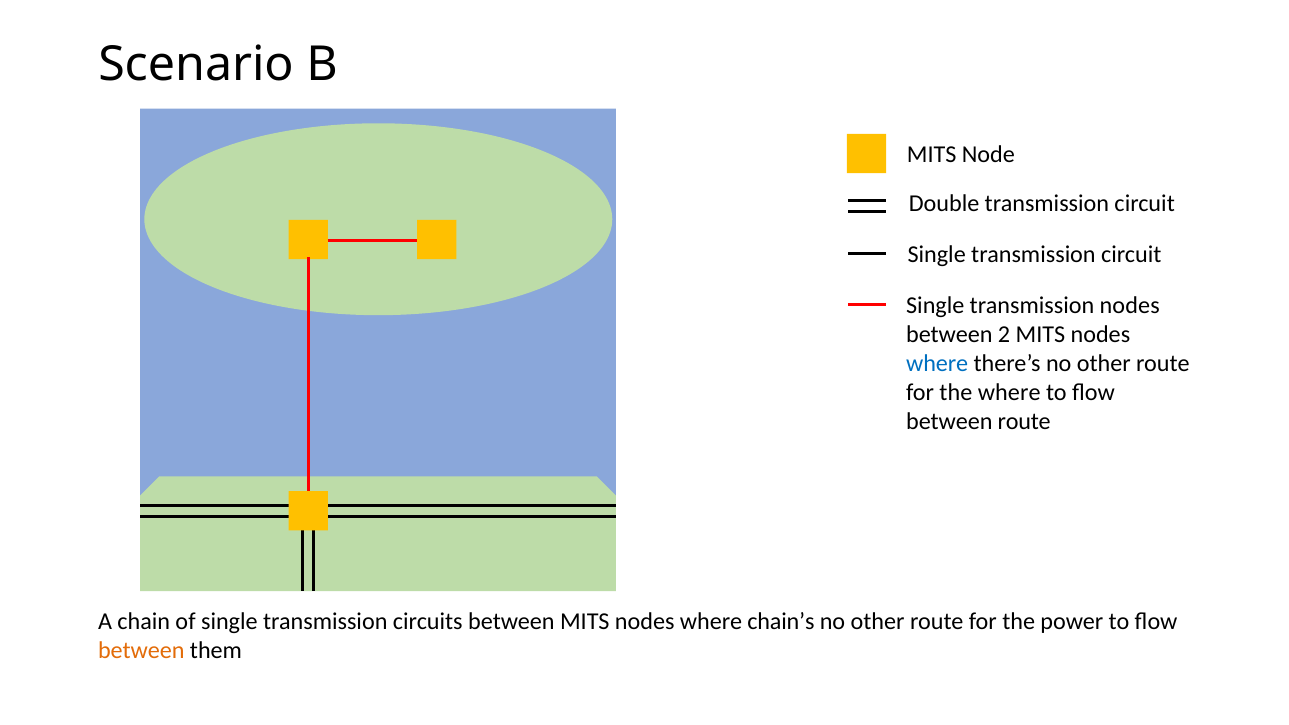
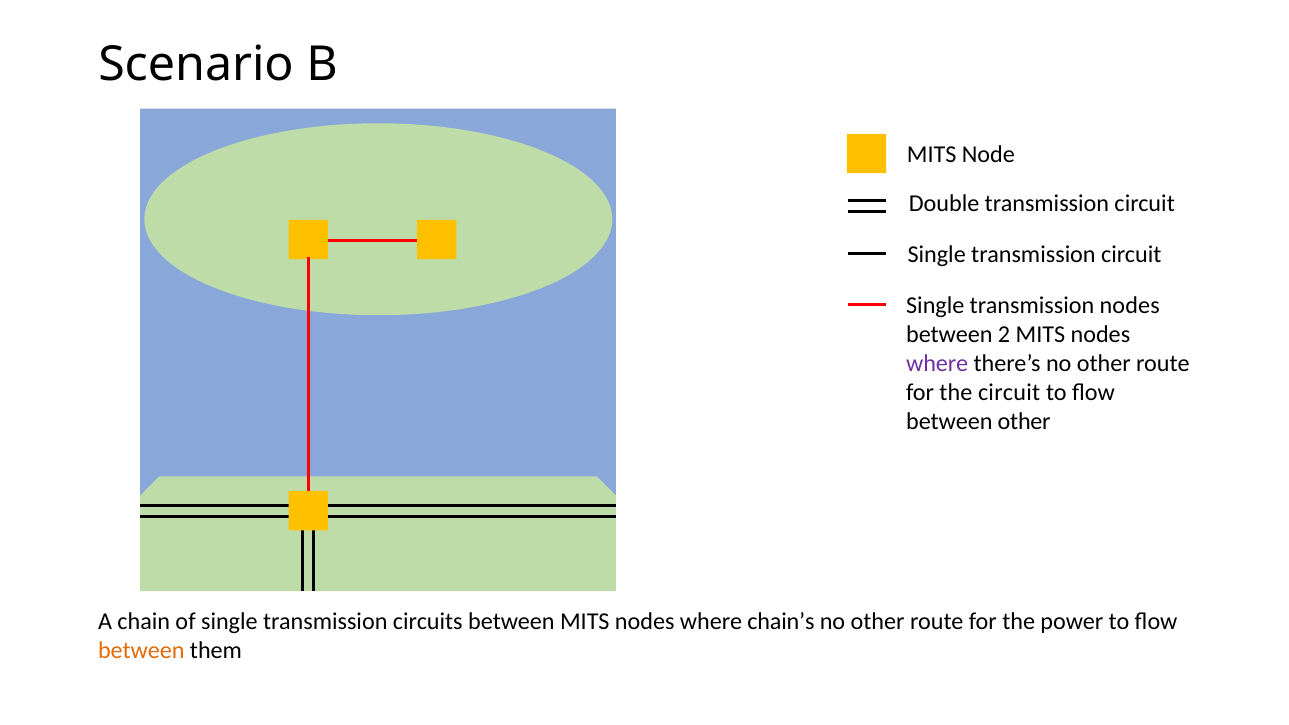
where colour: blue -> purple (937, 363)
the where: where -> circuit (1009, 392)
between route: route -> other (1024, 421)
